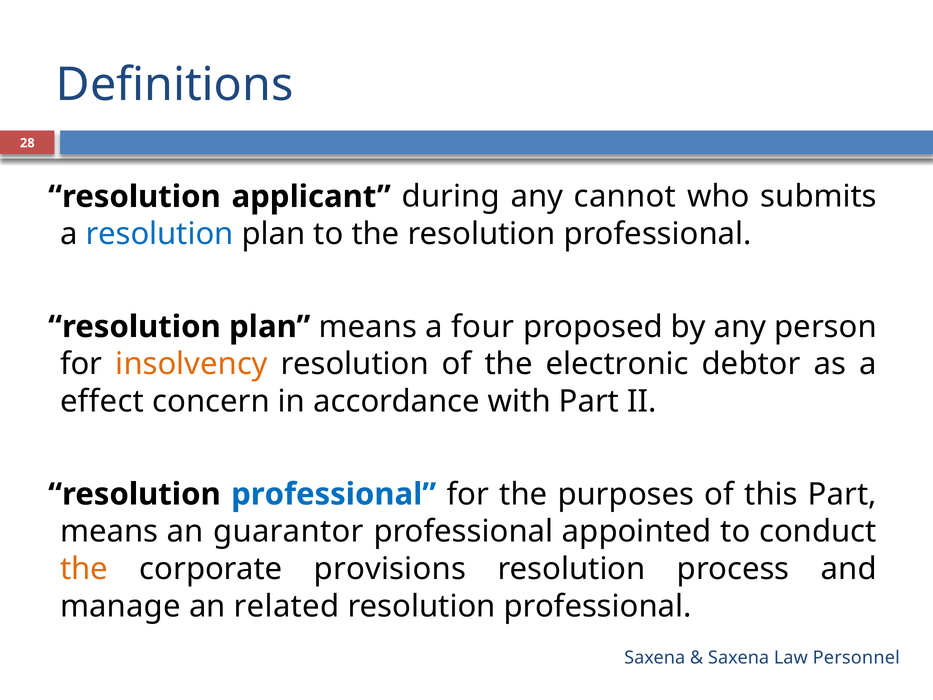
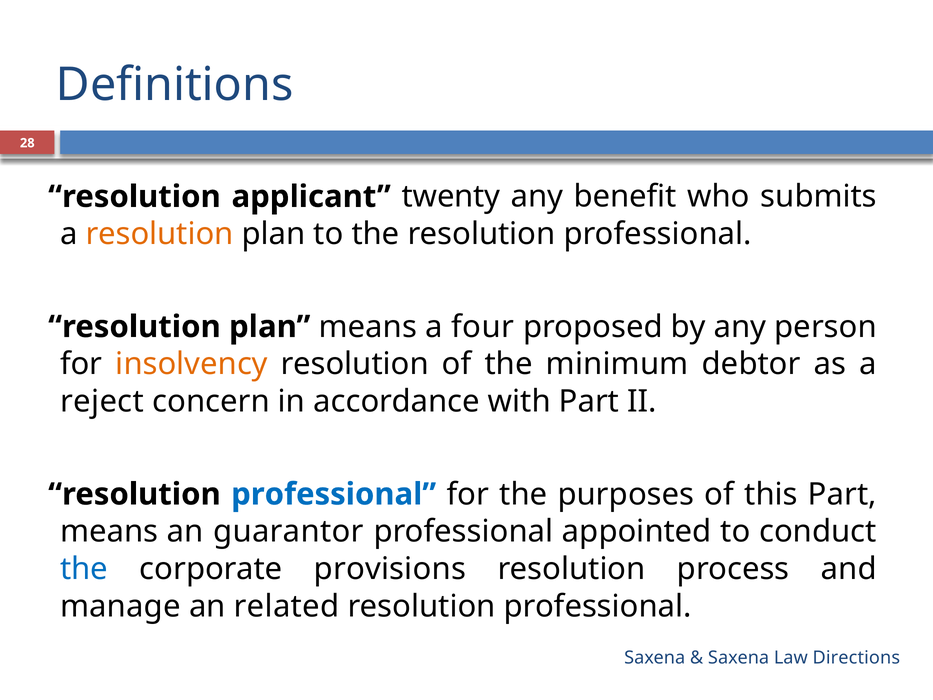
during: during -> twenty (451, 197)
cannot: cannot -> benefit (625, 197)
resolution colour: blue -> orange (160, 234)
electronic: electronic -> minimum (617, 364)
effect: effect -> reject (102, 401)
the colour: orange -> blue (84, 569)
Personnel: Personnel -> Directions (856, 657)
